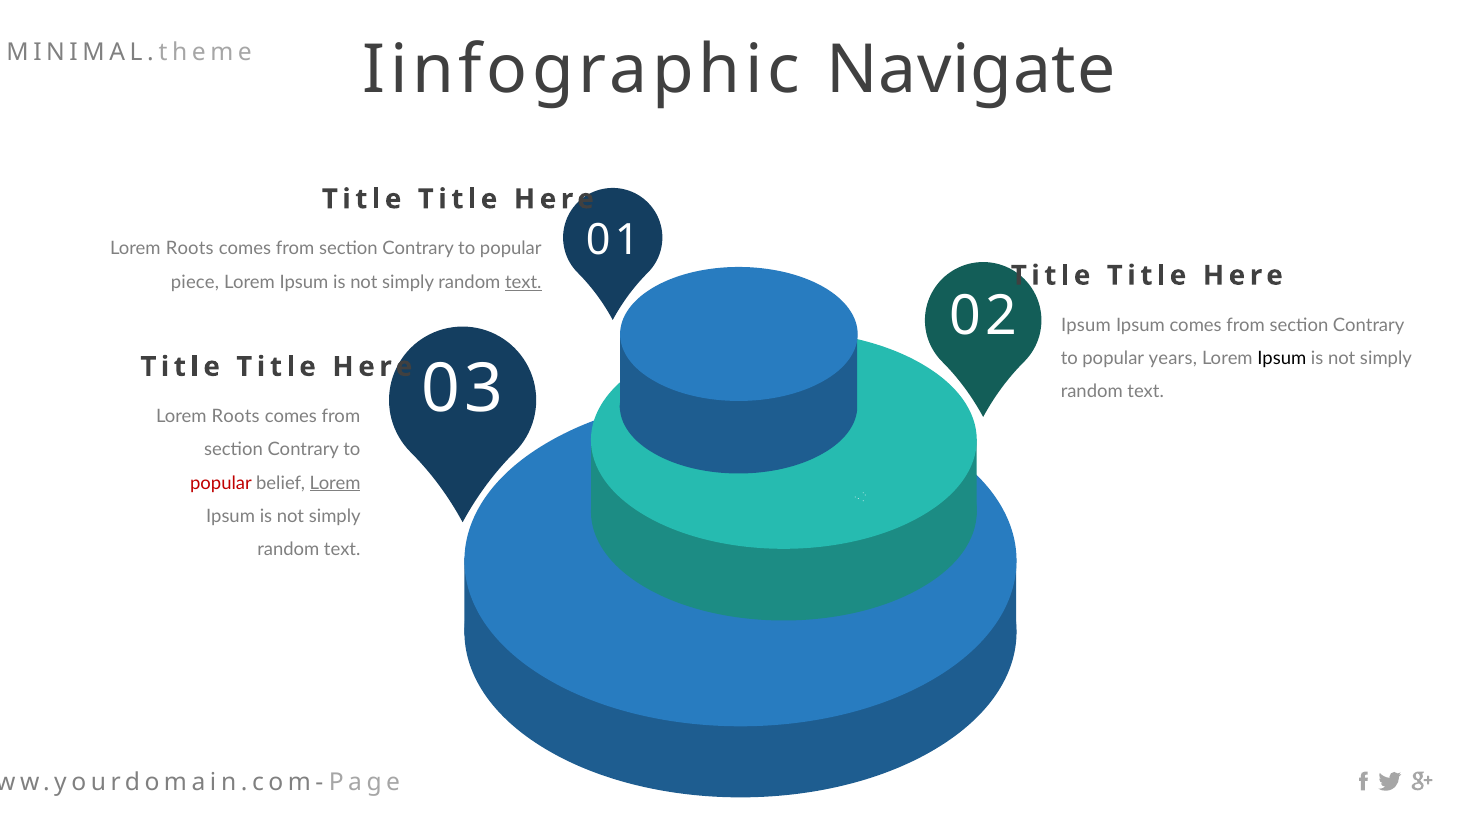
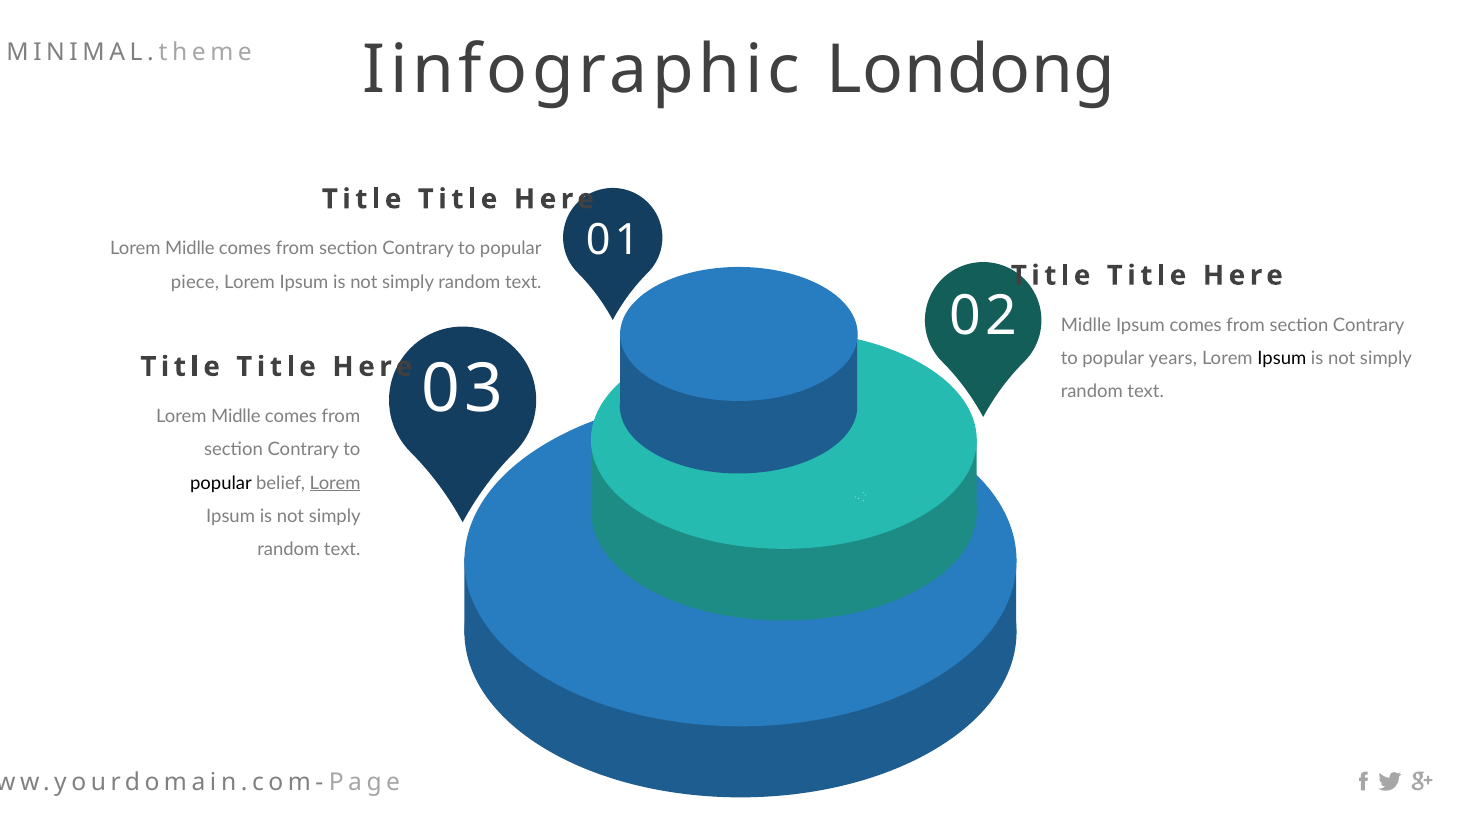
Navigate: Navigate -> Londong (971, 70)
Roots: Roots -> Midlle (190, 249)
text underline: present -> none (523, 282)
Ipsum: Ipsum -> Midlle (1086, 325)
Roots: Roots -> Midlle (236, 417)
popular colour: red -> black (221, 483)
